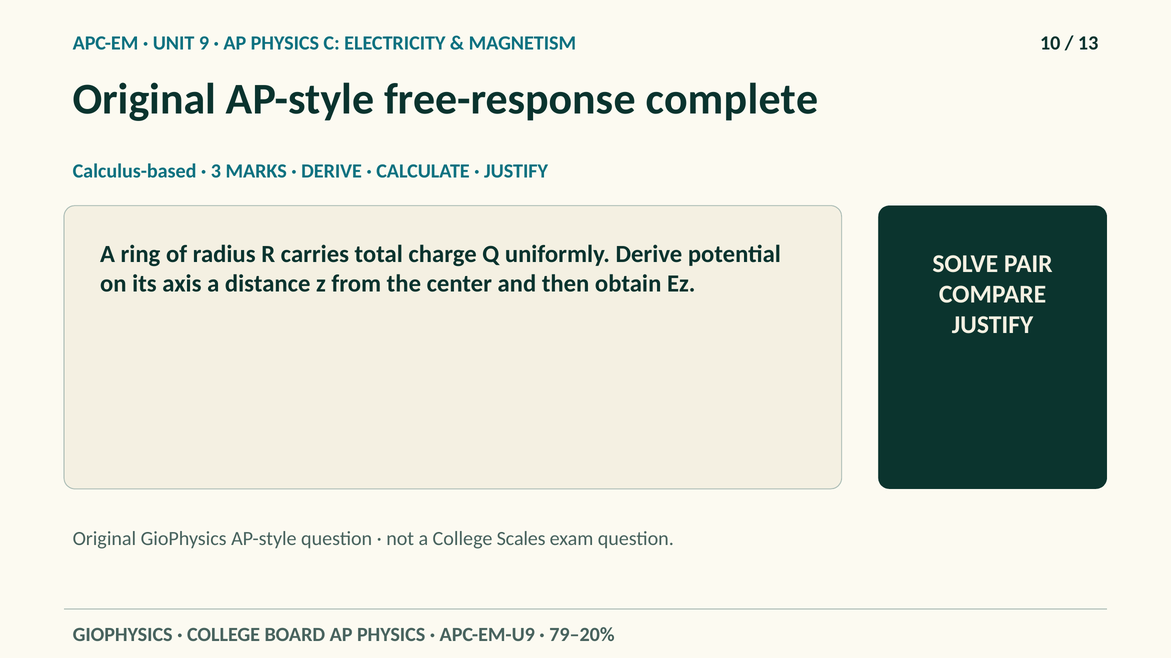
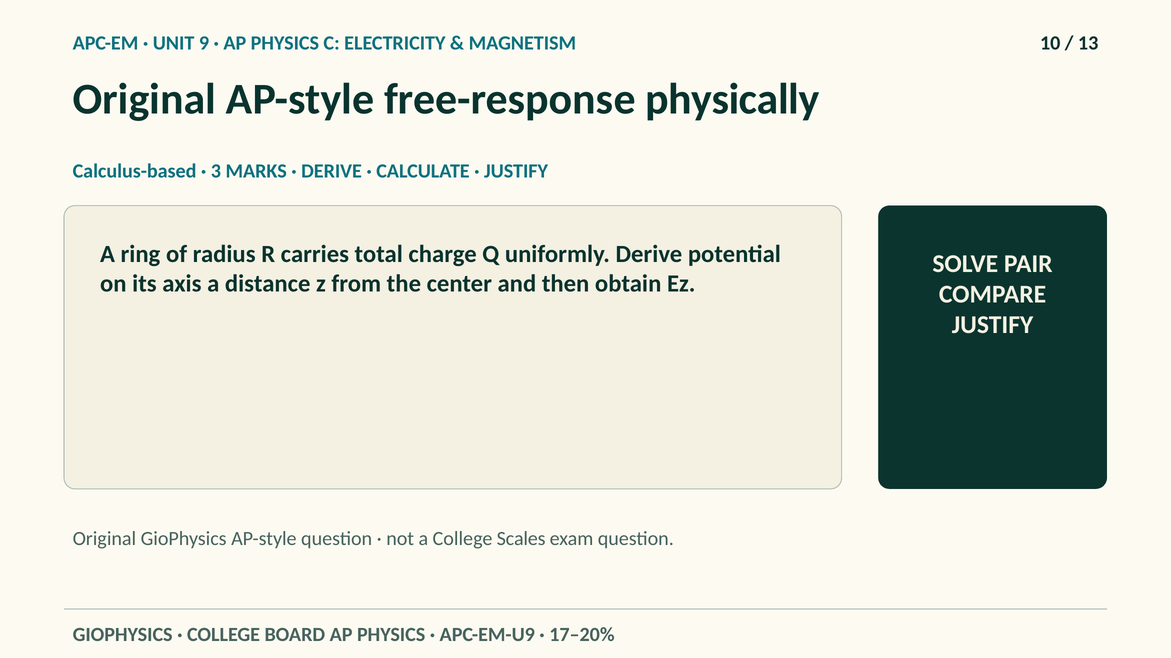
complete: complete -> physically (732, 100)
79–20%: 79–20% -> 17–20% (582, 635)
